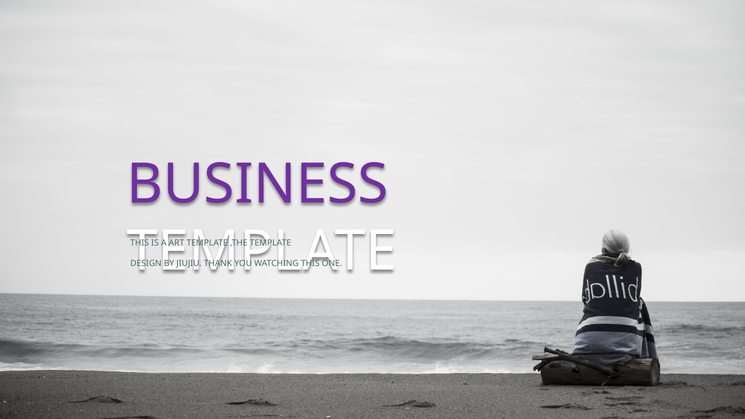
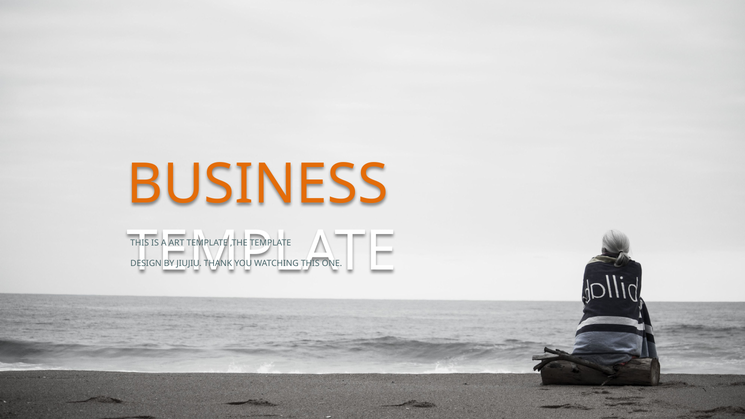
BUSINESS colour: purple -> orange (258, 184)
